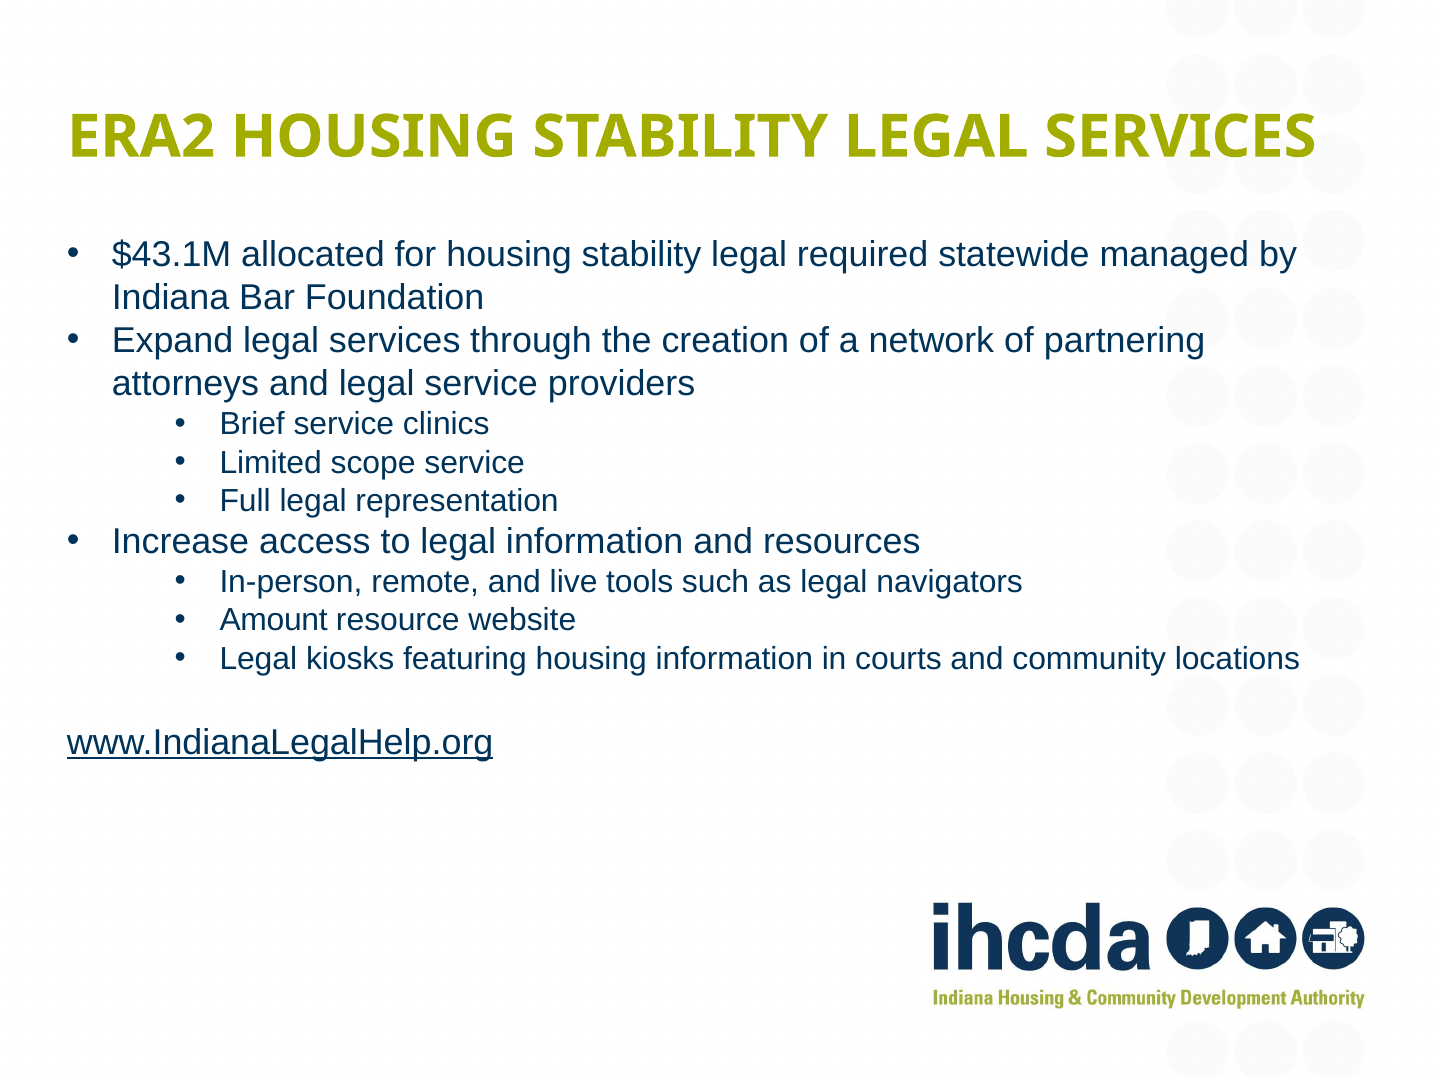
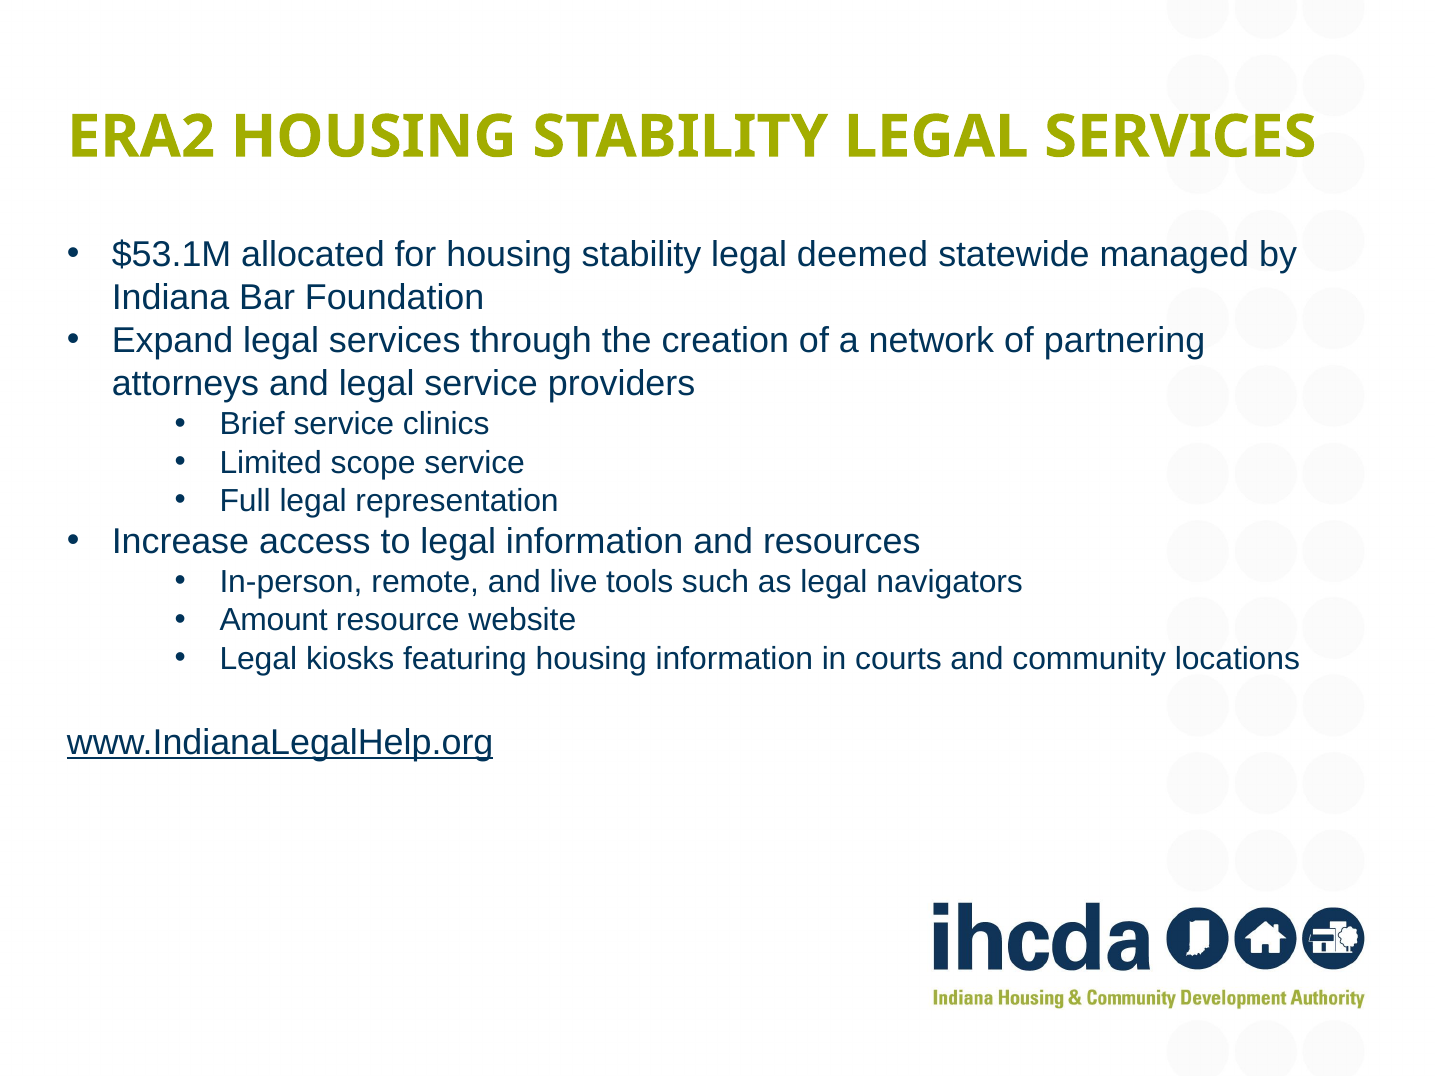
$43.1M: $43.1M -> $53.1M (172, 255)
required: required -> deemed (862, 255)
